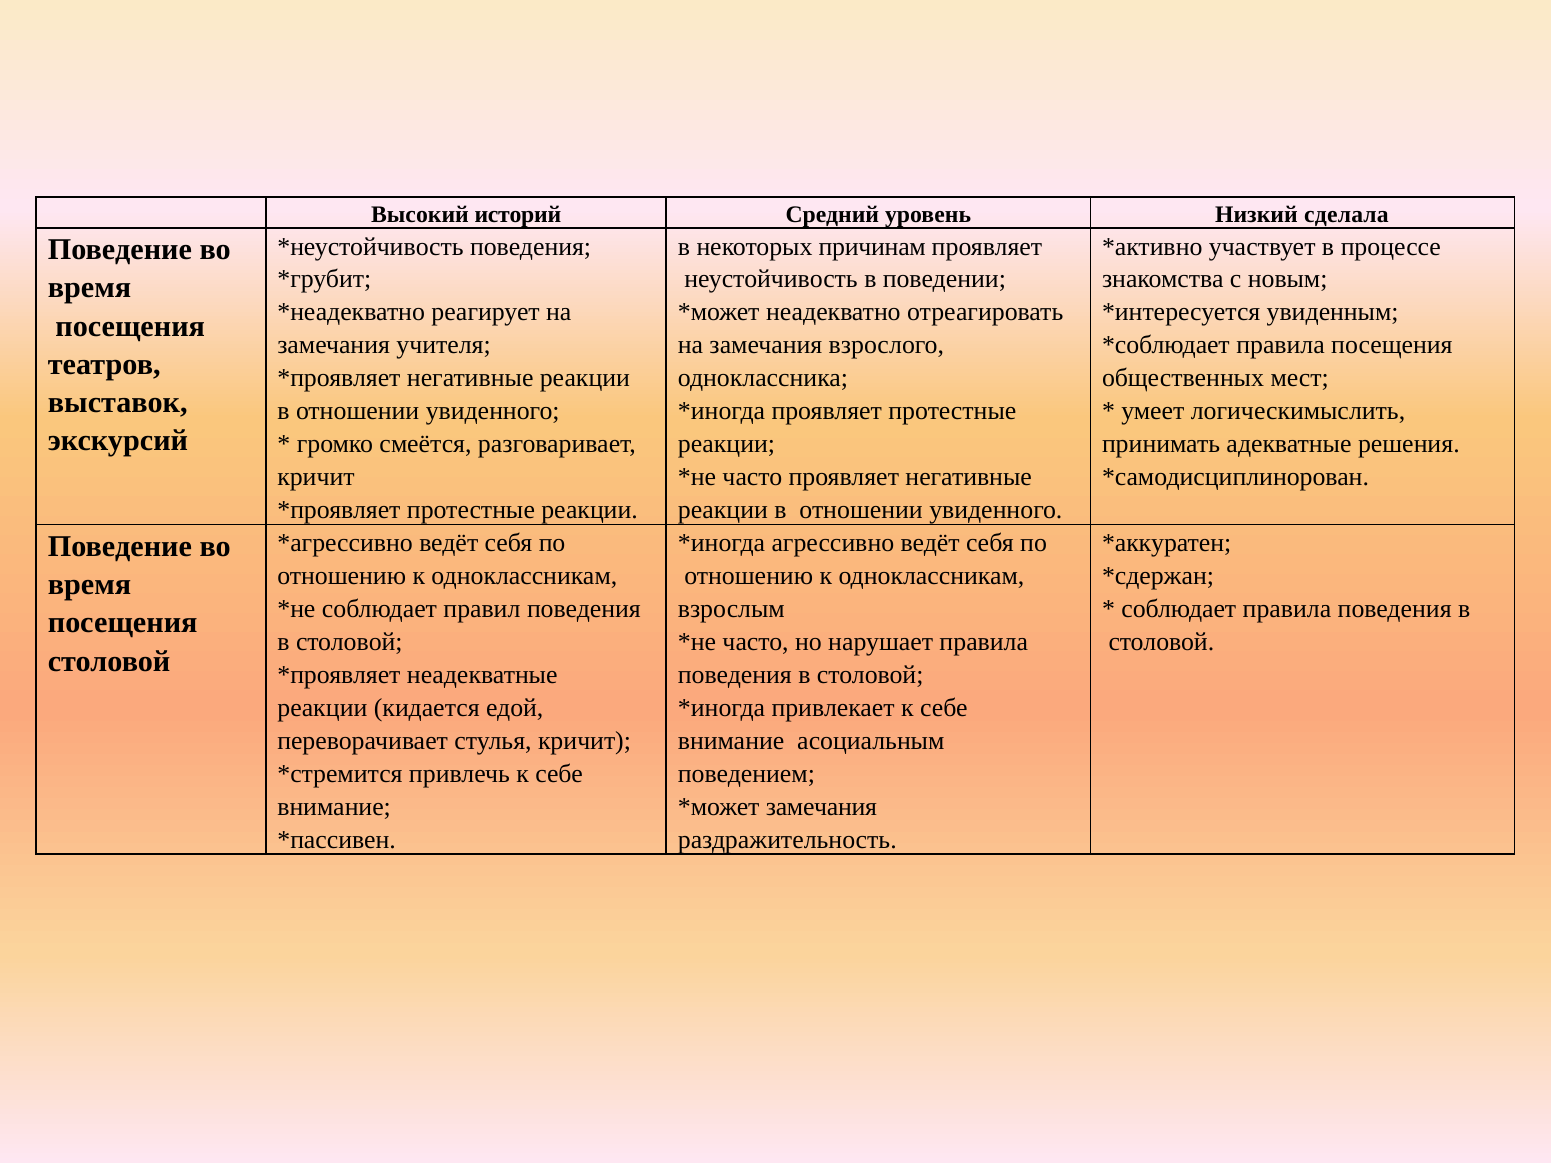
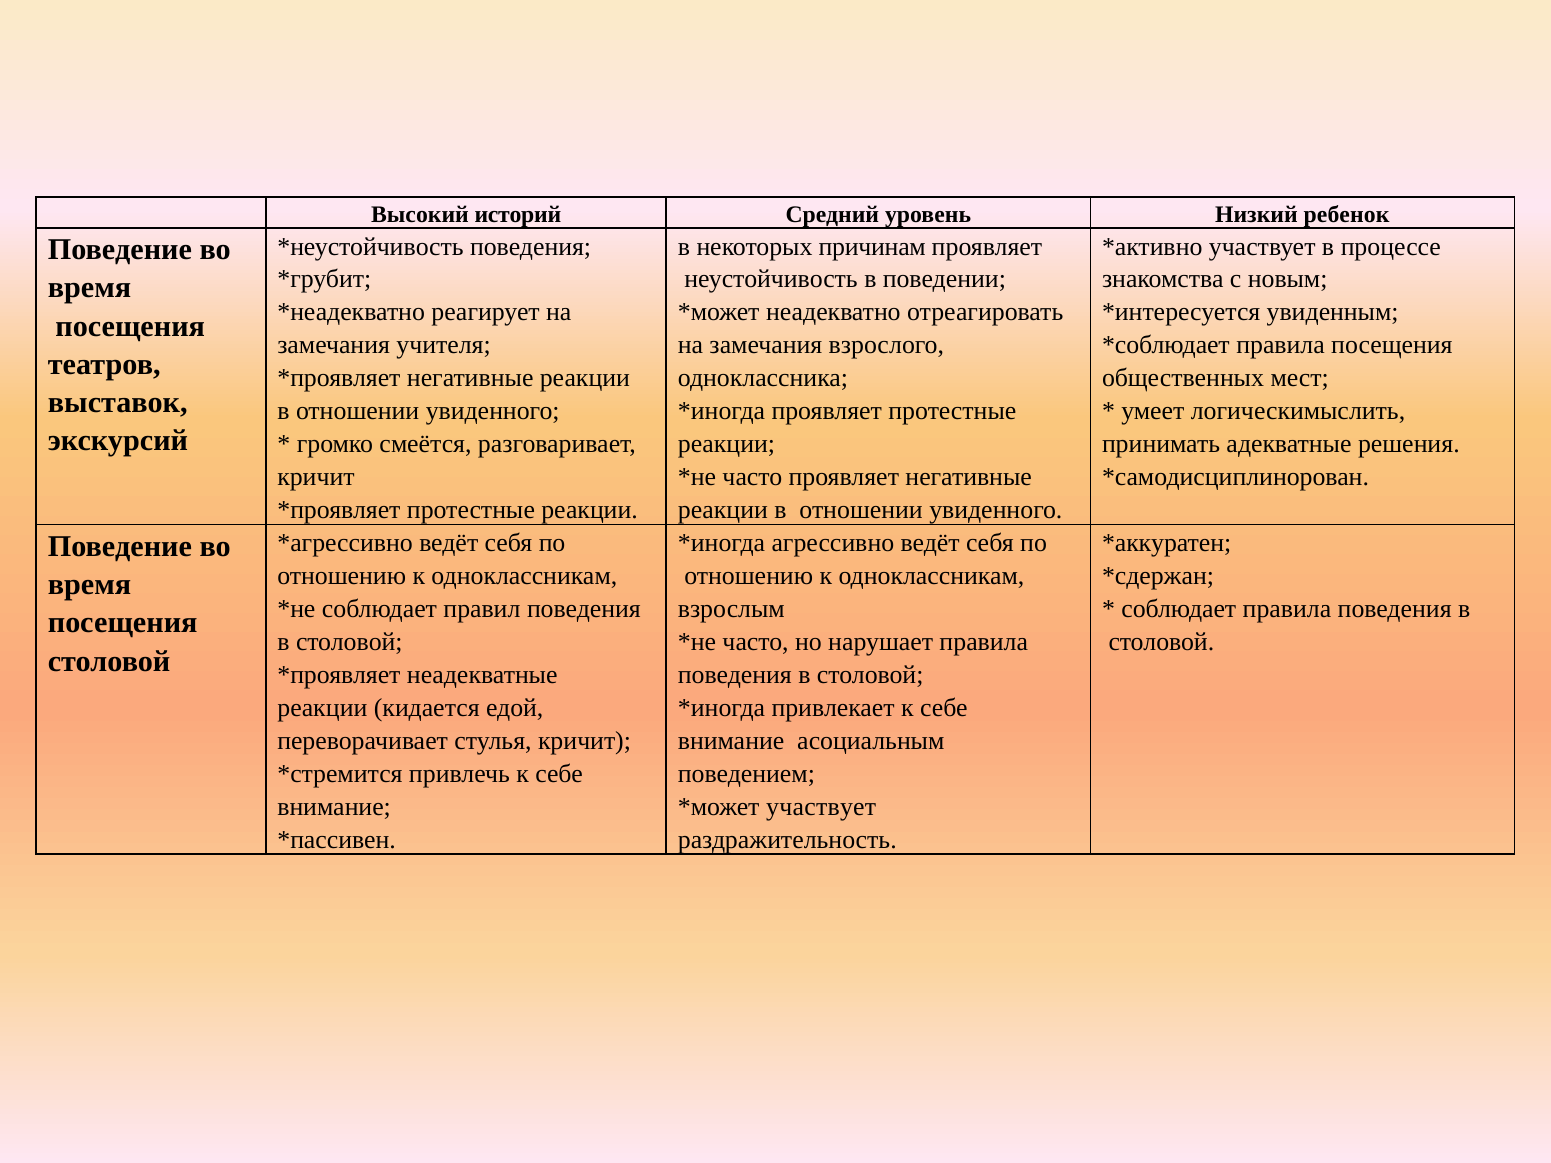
сделала: сделала -> ребенок (1347, 215)
замечания: замечания -> участвует (821, 807)
